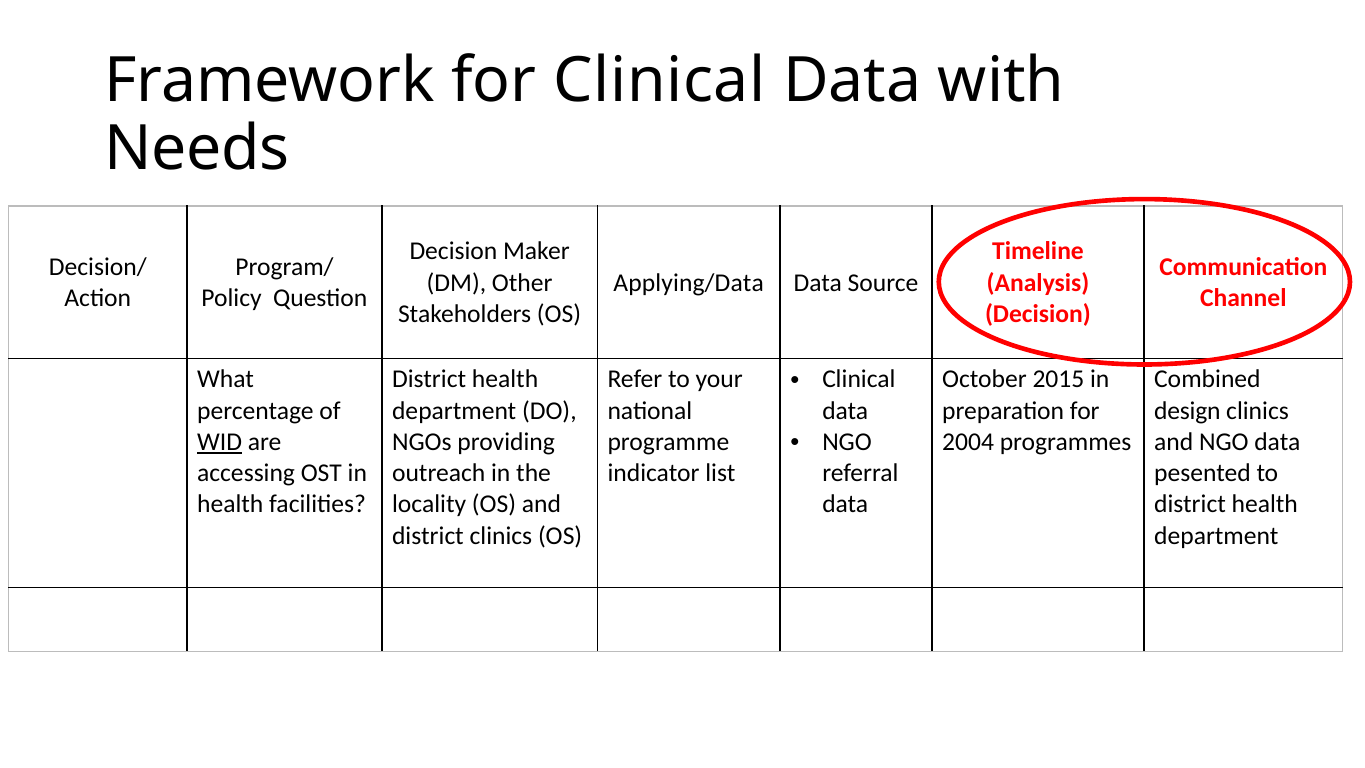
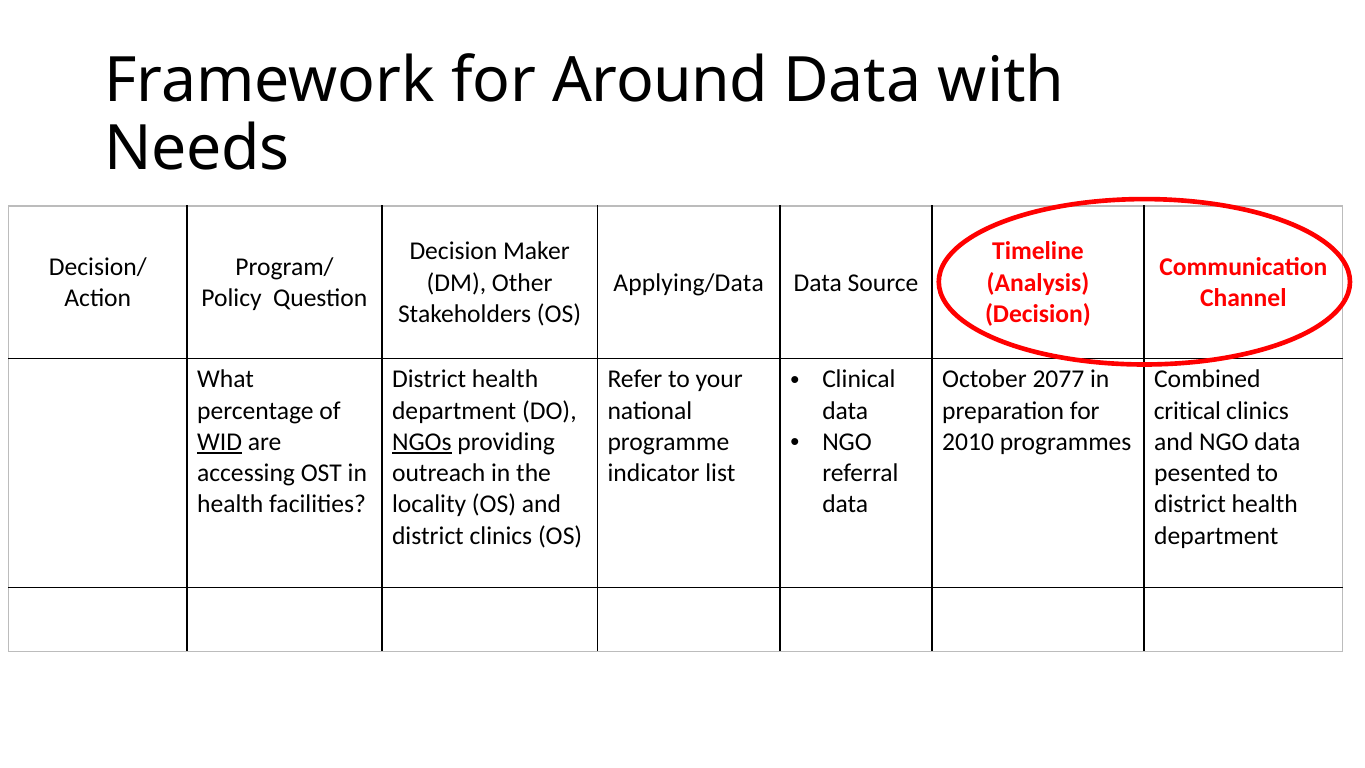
for Clinical: Clinical -> Around (660, 81)
2015: 2015 -> 2077 (1058, 379)
design: design -> critical (1187, 411)
NGOs underline: none -> present (422, 442)
2004: 2004 -> 2010 (968, 442)
